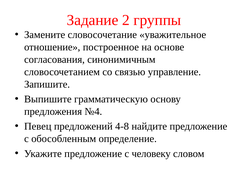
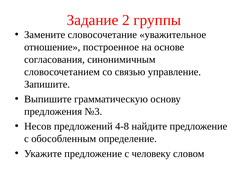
№4: №4 -> №3 (93, 112)
Певец: Певец -> Несов (38, 126)
